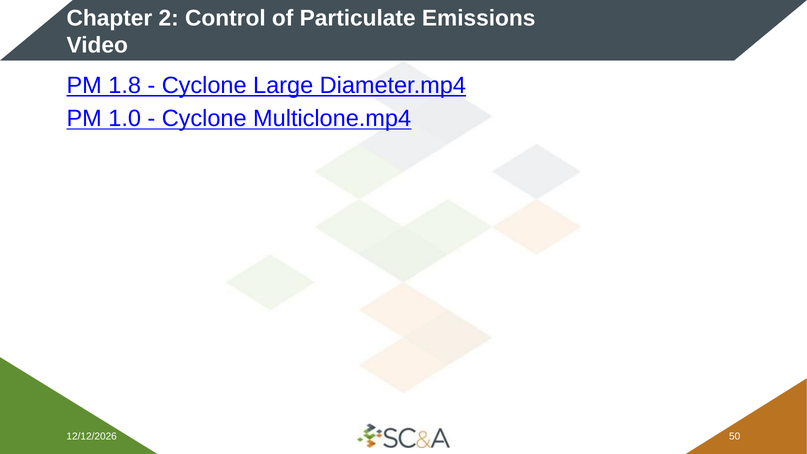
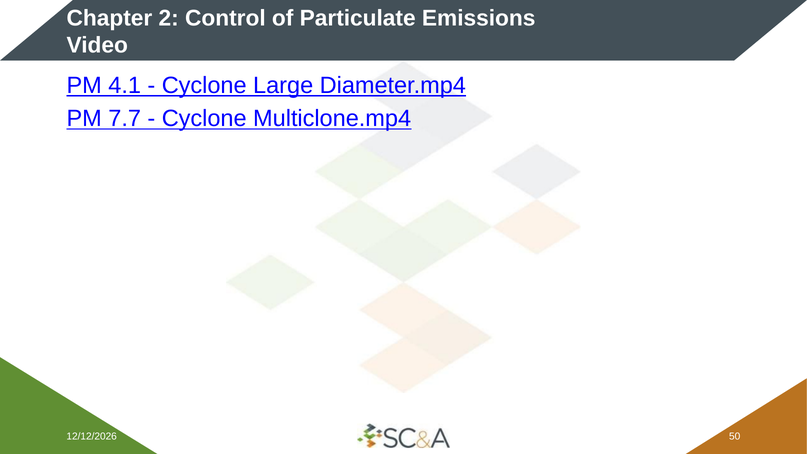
1.8: 1.8 -> 4.1 (125, 85)
1.0: 1.0 -> 7.7 (125, 119)
